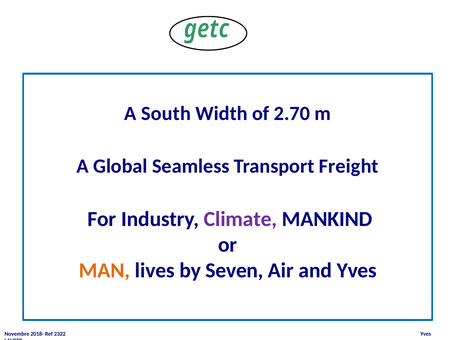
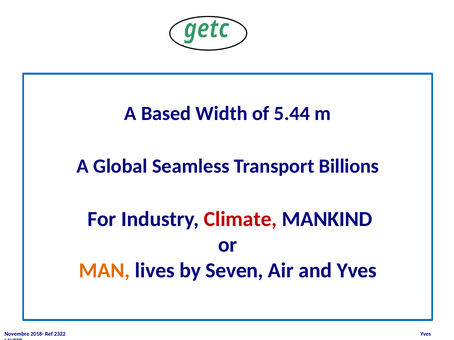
South: South -> Based (166, 114)
2.70: 2.70 -> 5.44 (292, 114)
Freight: Freight -> Billions (349, 166)
Climate colour: purple -> red (240, 220)
